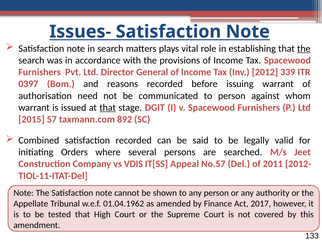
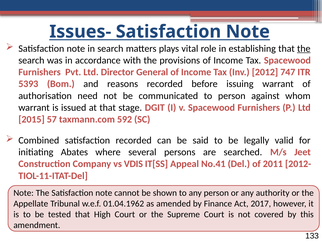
339: 339 -> 747 (288, 72)
0397: 0397 -> 5393 (28, 84)
that underline: present -> none (108, 107)
892: 892 -> 592 (125, 119)
Orders: Orders -> Abates (74, 152)
No.57: No.57 -> No.41 (213, 164)
